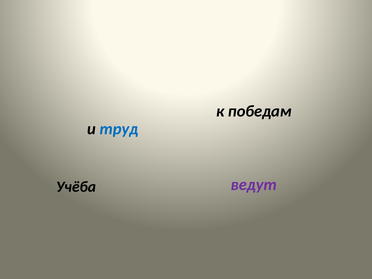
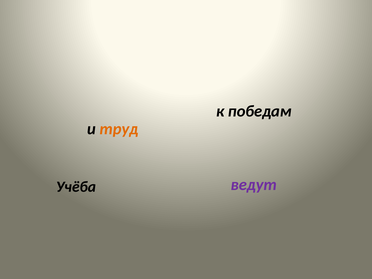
труд colour: blue -> orange (119, 129)
